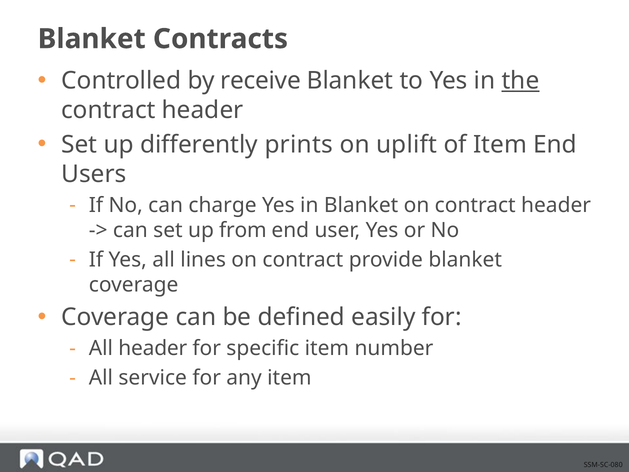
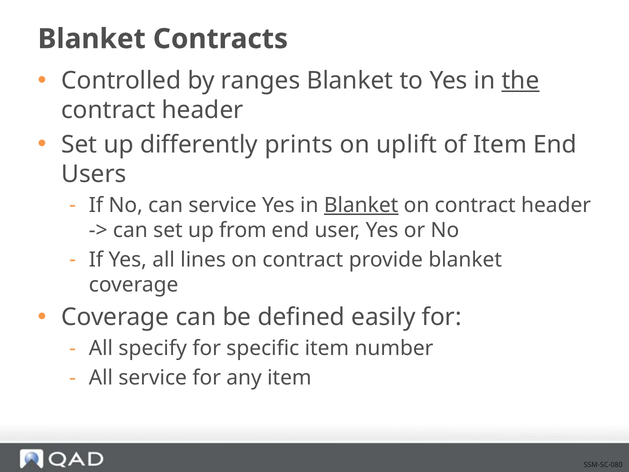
receive: receive -> ranges (261, 81)
can charge: charge -> service (223, 205)
Blanket underline: none -> present (361, 205)
All header: header -> specify (153, 348)
